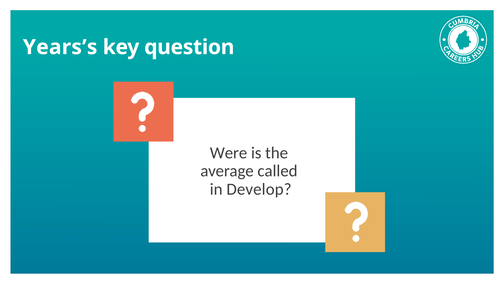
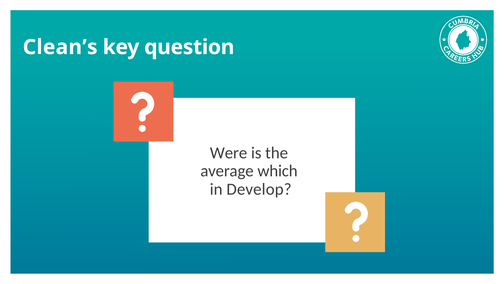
Years’s: Years’s -> Clean’s (60, 47)
called: called -> which (278, 171)
